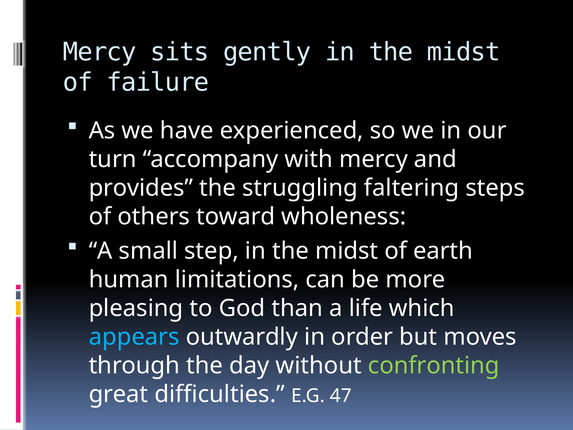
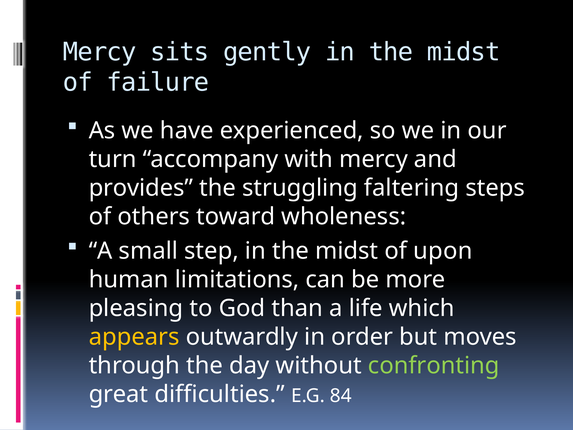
earth: earth -> upon (443, 251)
appears colour: light blue -> yellow (134, 337)
47: 47 -> 84 (341, 396)
